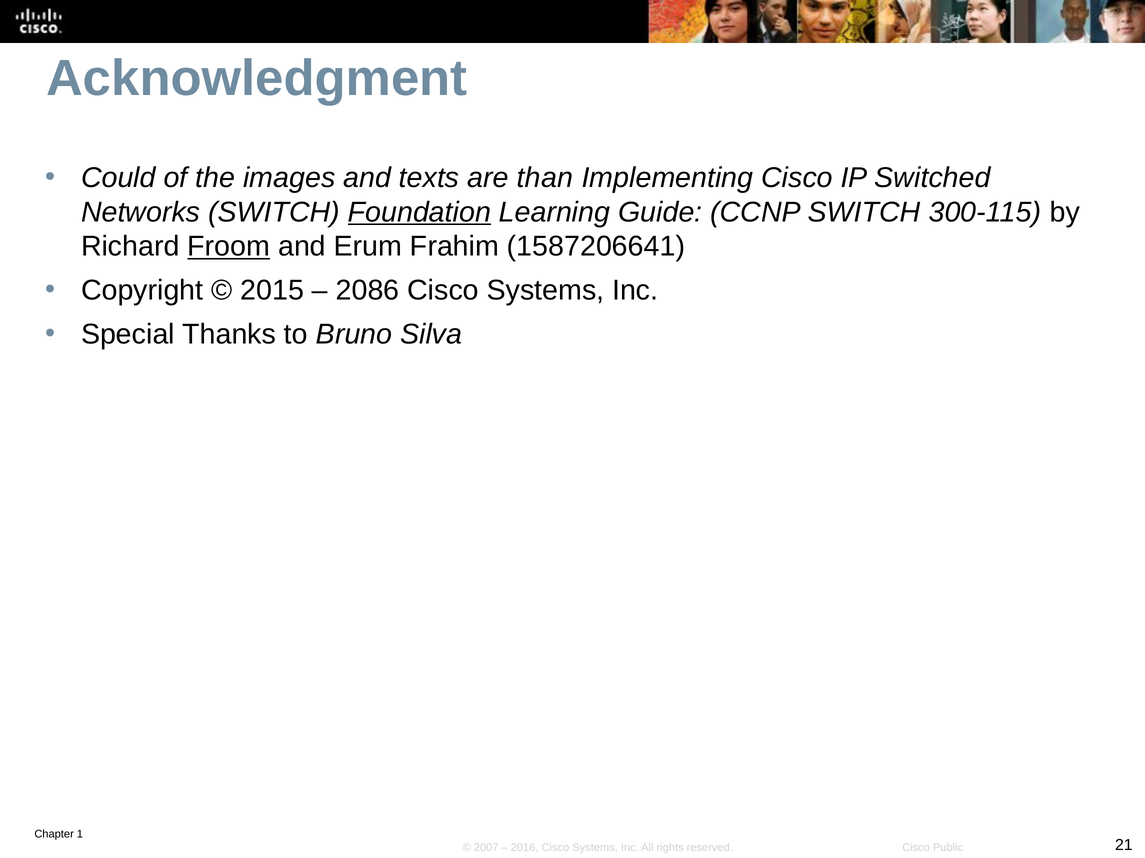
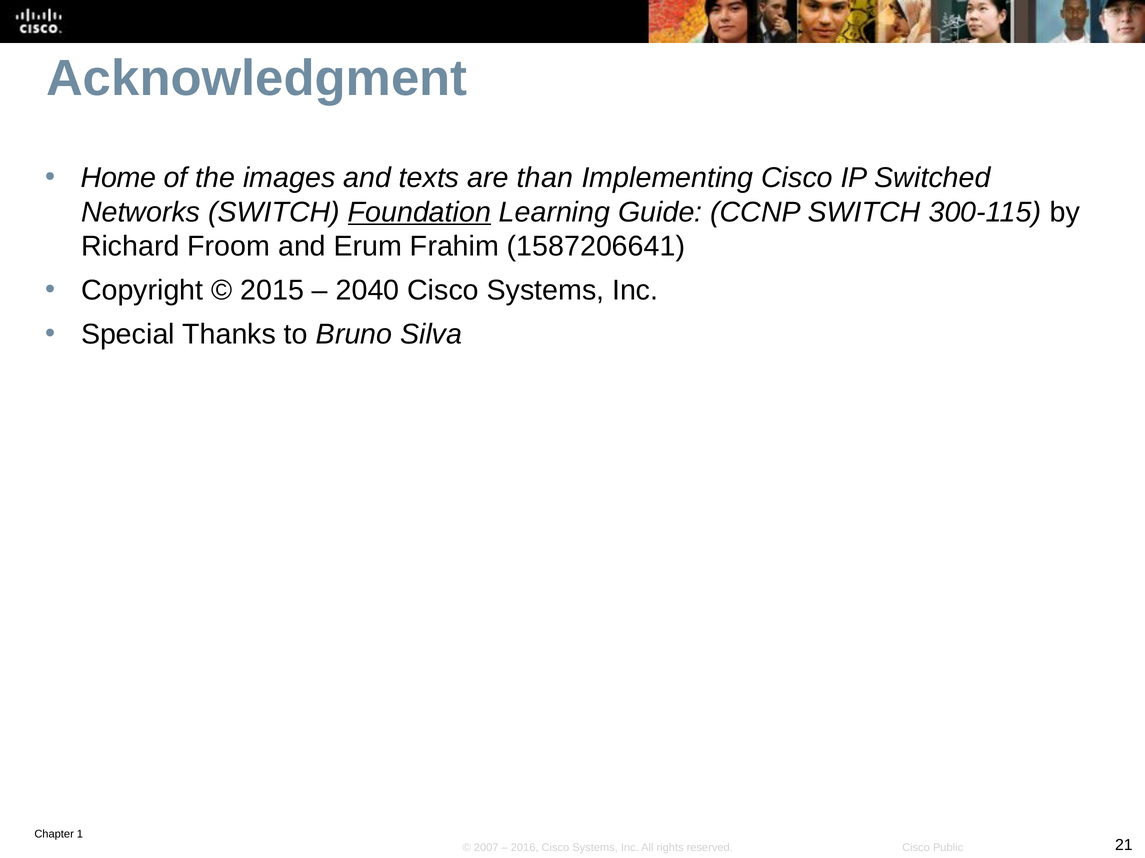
Could: Could -> Home (119, 178)
Froom underline: present -> none (229, 247)
2086: 2086 -> 2040 (368, 291)
